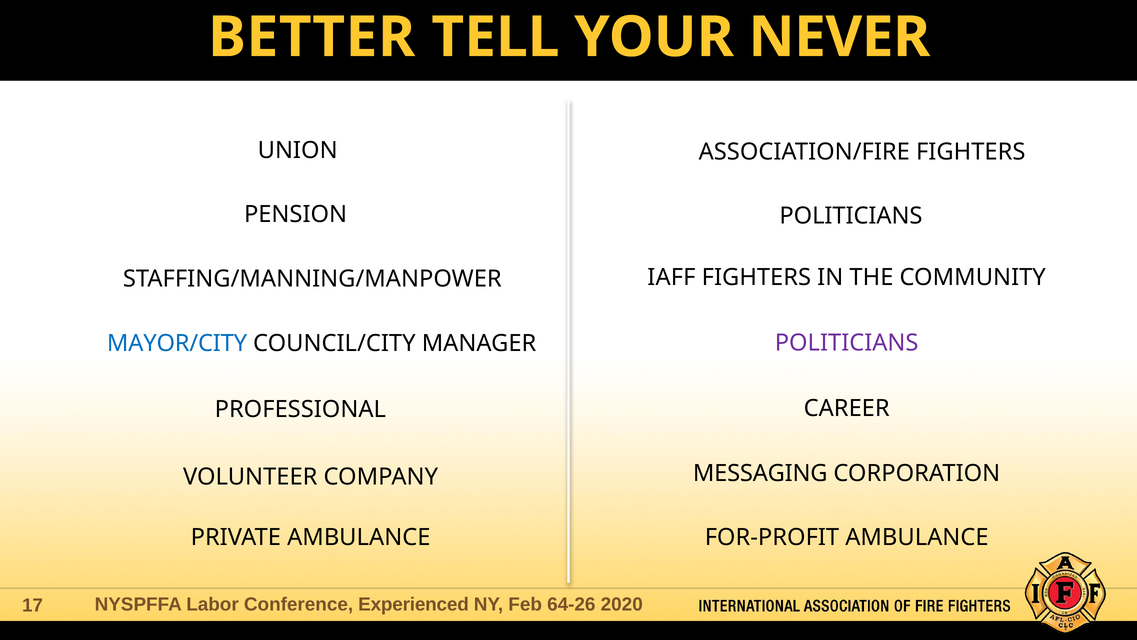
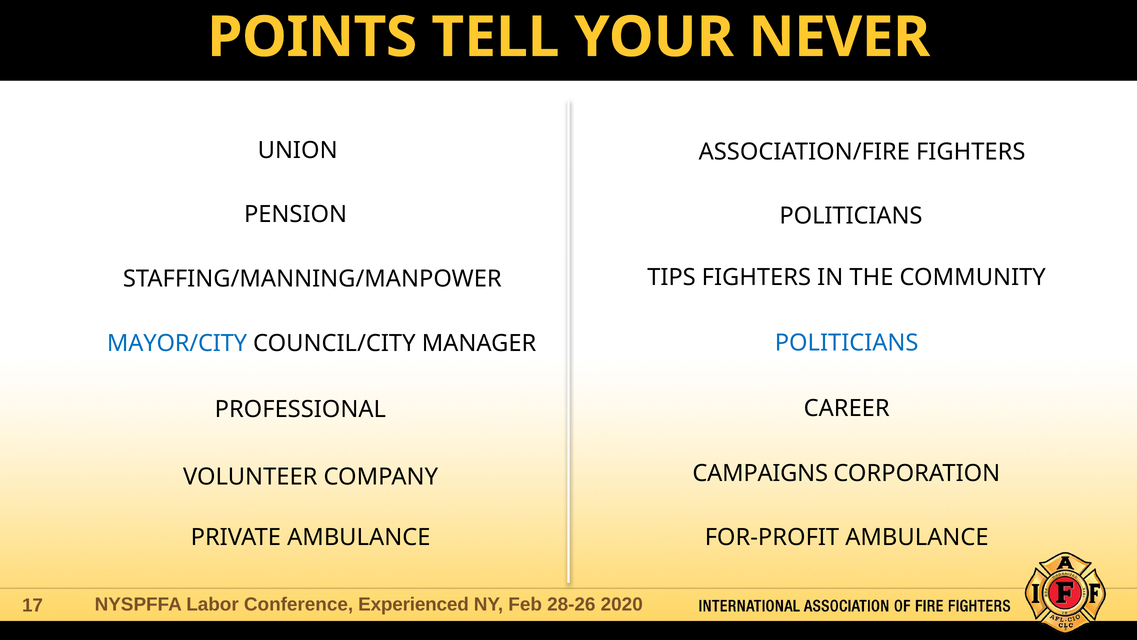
BETTER: BETTER -> POINTS (312, 37)
IAFF: IAFF -> TIPS (672, 277)
POLITICIANS colour: purple -> blue (847, 343)
MESSAGING: MESSAGING -> CAMPAIGNS (760, 473)
64-26: 64-26 -> 28-26 (571, 604)
